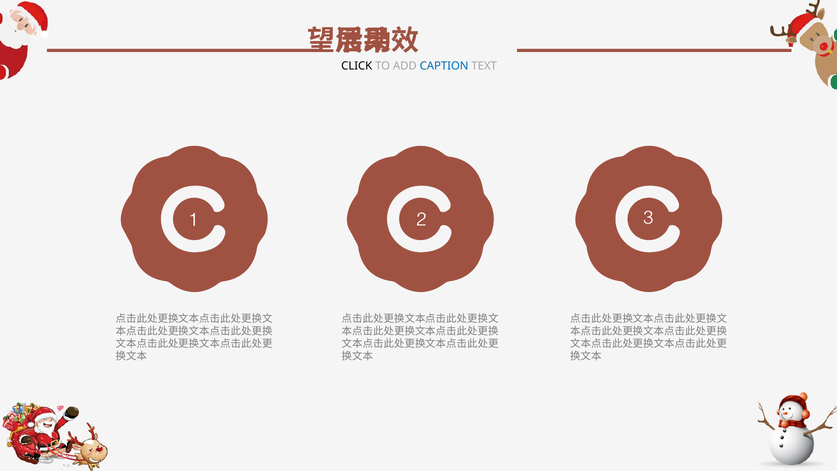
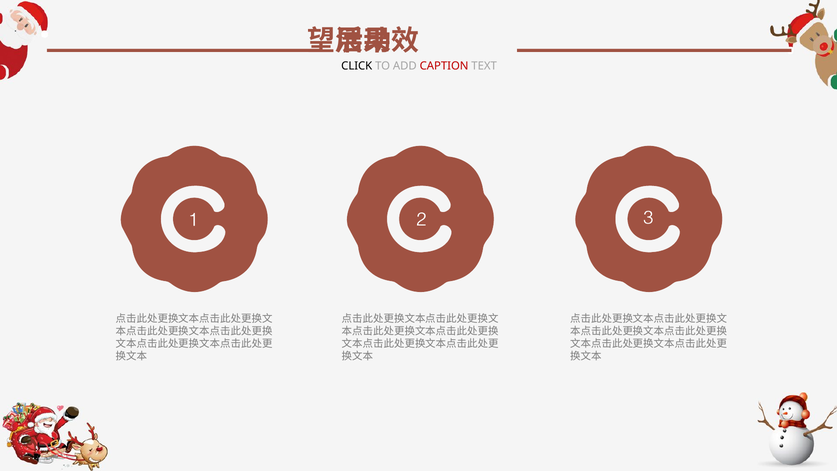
CAPTION colour: blue -> red (444, 66)
